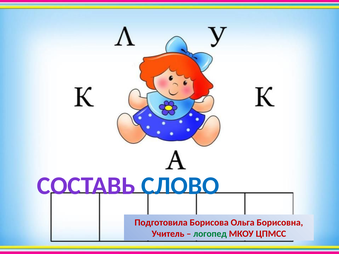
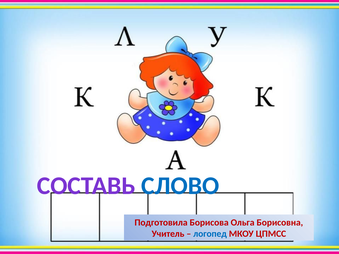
логопед colour: green -> blue (210, 234)
